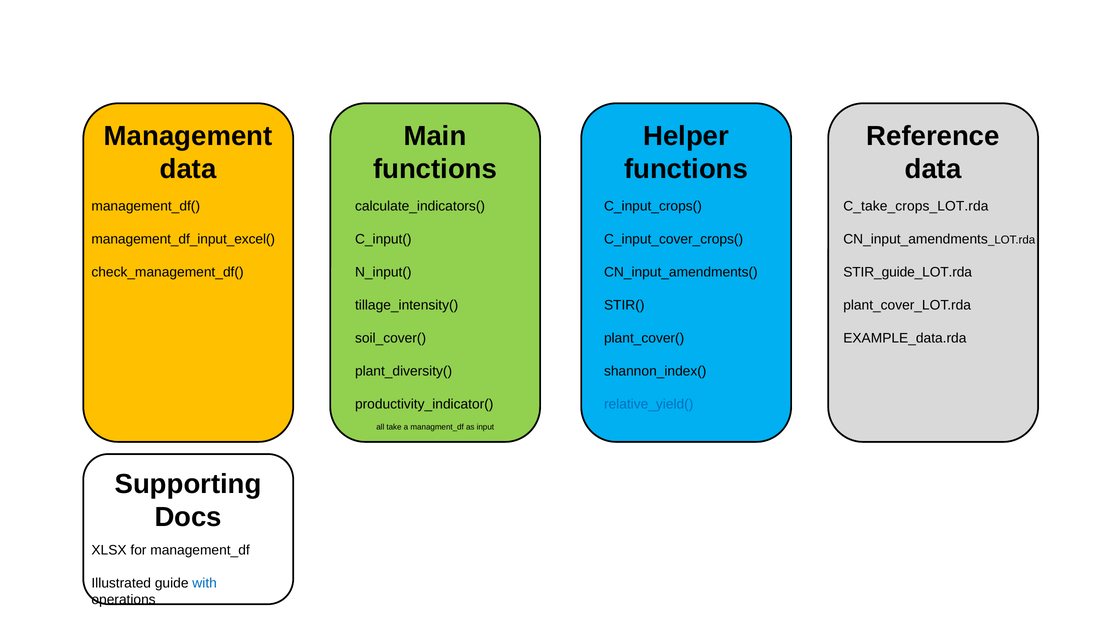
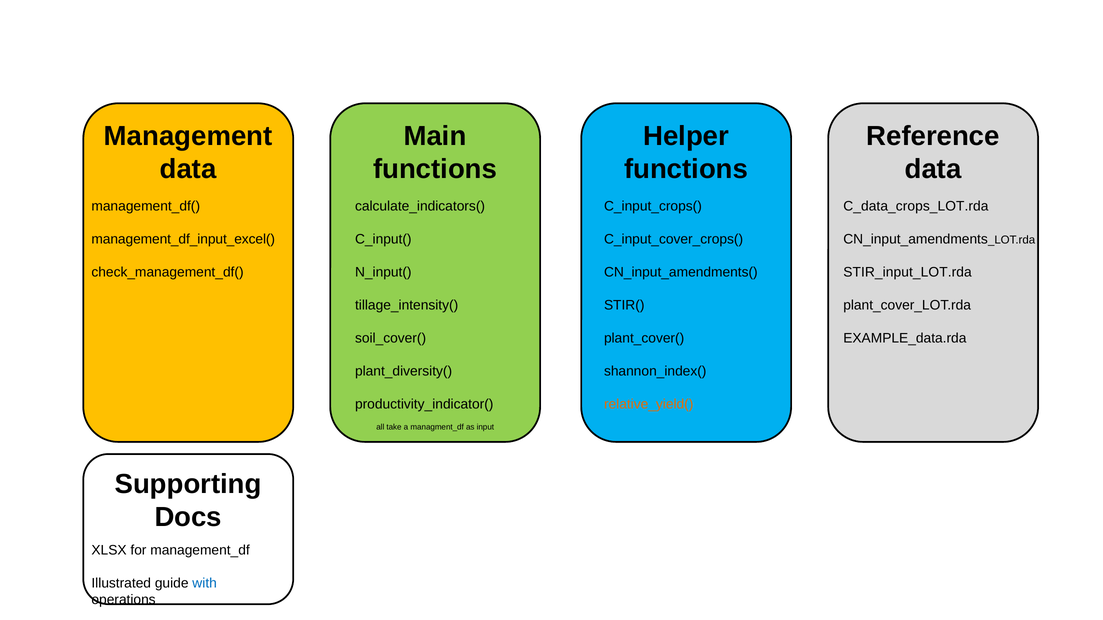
C_take_crops_LOT.rda: C_take_crops_LOT.rda -> C_data_crops_LOT.rda (916, 206)
STIR_guide_LOT.rda: STIR_guide_LOT.rda -> STIR_input_LOT.rda (908, 272)
relative_yield( colour: blue -> orange (649, 405)
